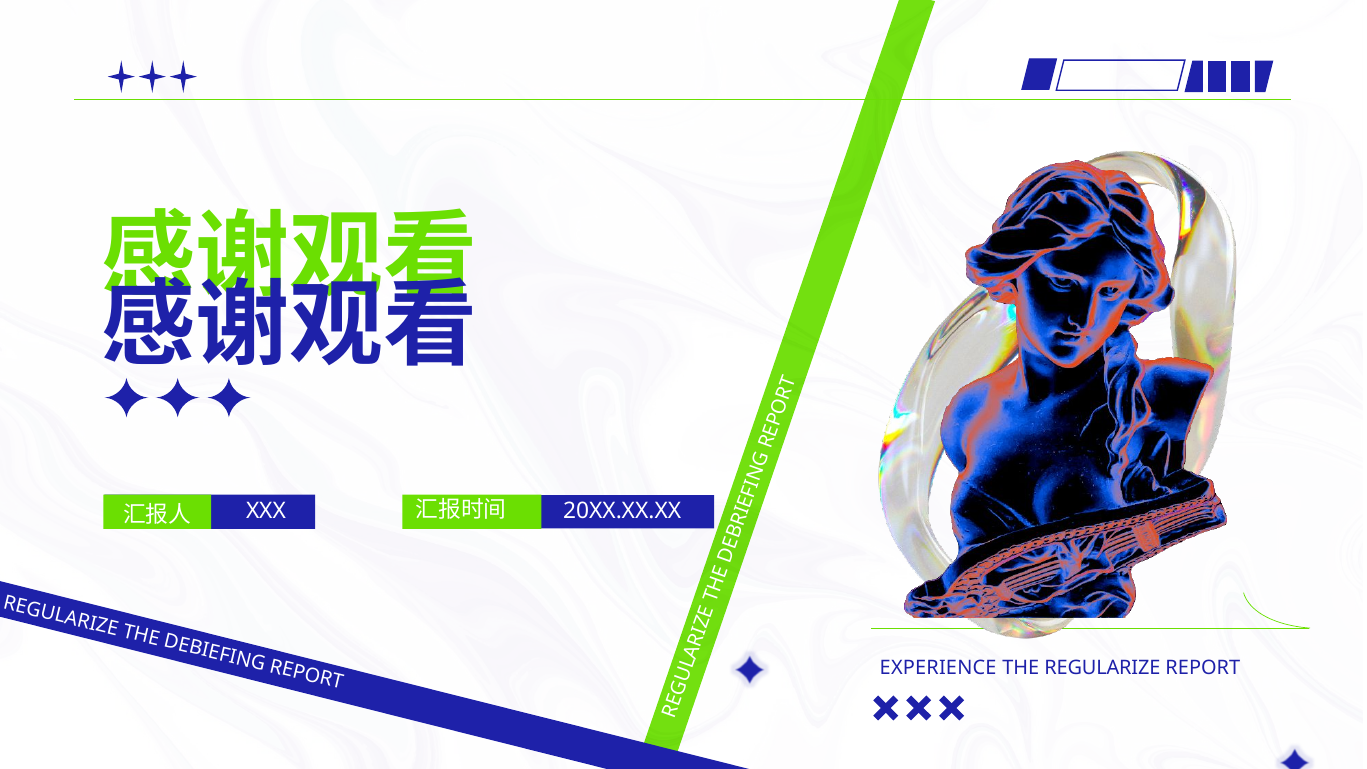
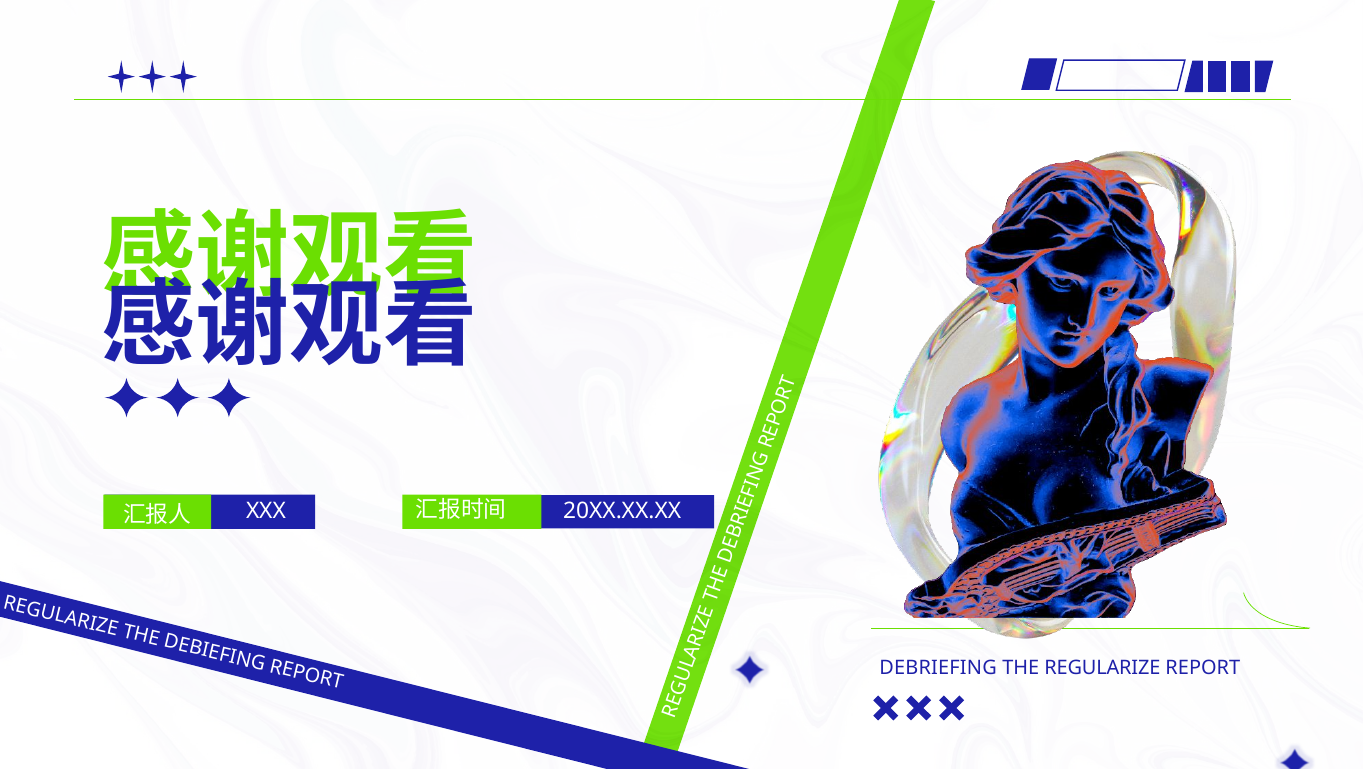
EXPERIENCE: EXPERIENCE -> DEBRIEFING (938, 668)
